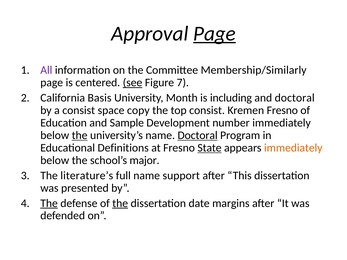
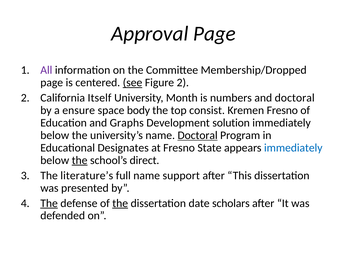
Page underline: present -> none (215, 34)
Membership/Similarly: Membership/Similarly -> Membership/Dropped (254, 70)
Figure 7: 7 -> 2 (183, 83)
Basis: Basis -> Itself (100, 98)
including: including -> numbers (231, 98)
a consist: consist -> ensure (79, 110)
copy: copy -> body (138, 110)
Sample: Sample -> Graphs (127, 123)
number: number -> solution (231, 123)
the underline: present -> none (80, 135)
Definitions: Definitions -> Designates (123, 148)
State underline: present -> none (210, 148)
immediately colour: orange -> blue (293, 148)
the underline: none -> present (80, 160)
major: major -> direct (145, 160)
margins: margins -> scholars (231, 203)
